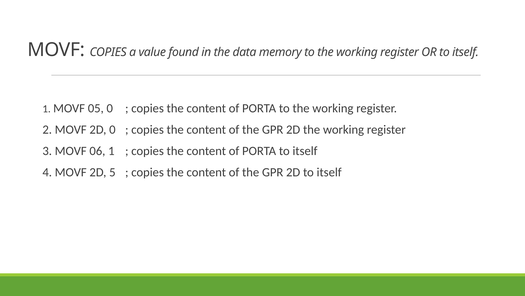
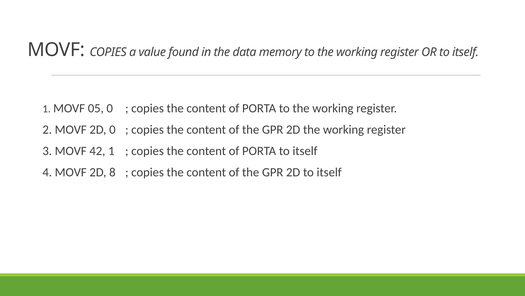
06: 06 -> 42 (97, 151)
5: 5 -> 8 (112, 172)
